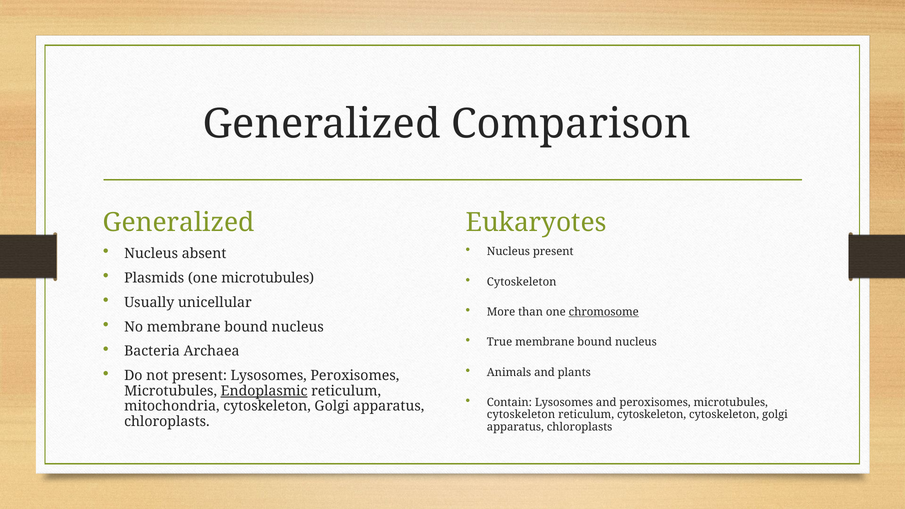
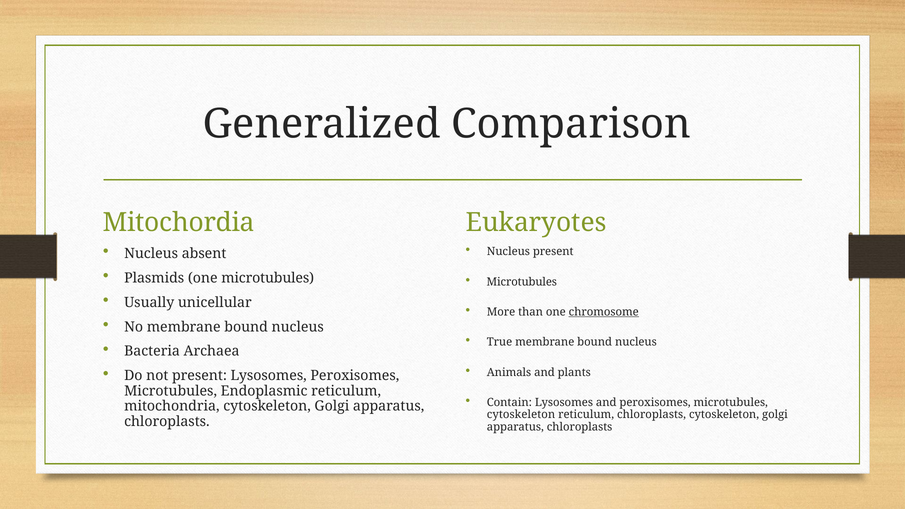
Generalized: Generalized -> Mitochordia (179, 223)
Cytoskeleton: Cytoskeleton -> Microtubules (522, 282)
Endoplasmic underline: present -> none (264, 391)
reticulum cytoskeleton: cytoskeleton -> chloroplasts (652, 415)
